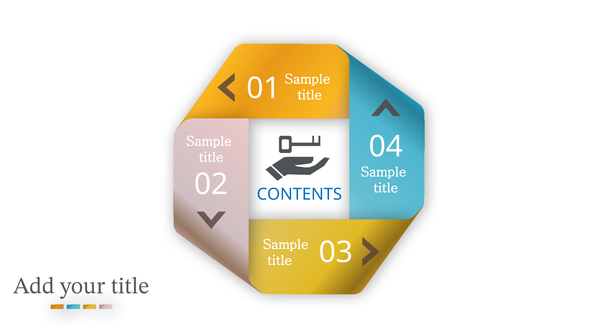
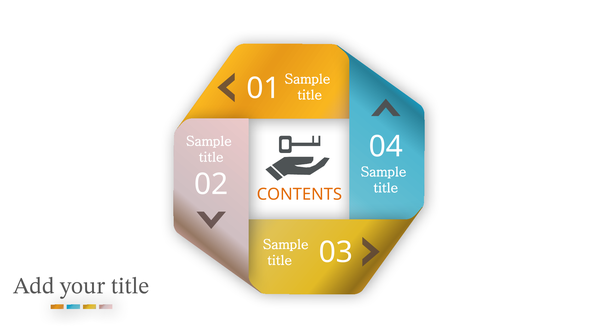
CONTENTS colour: blue -> orange (299, 195)
